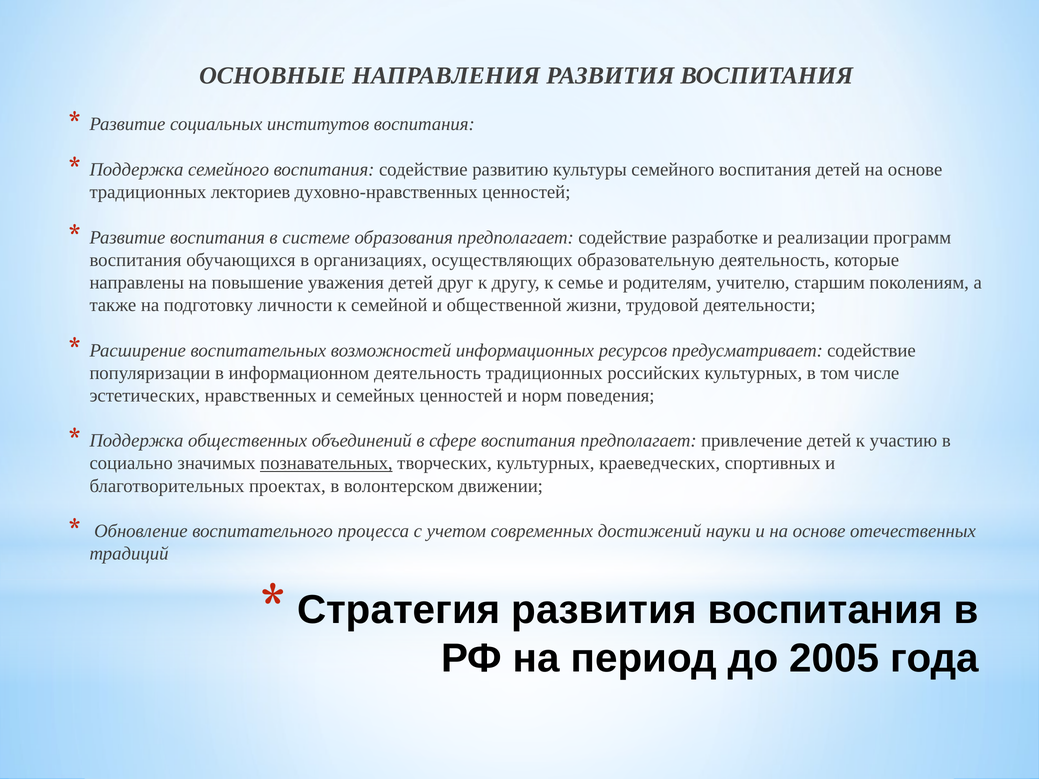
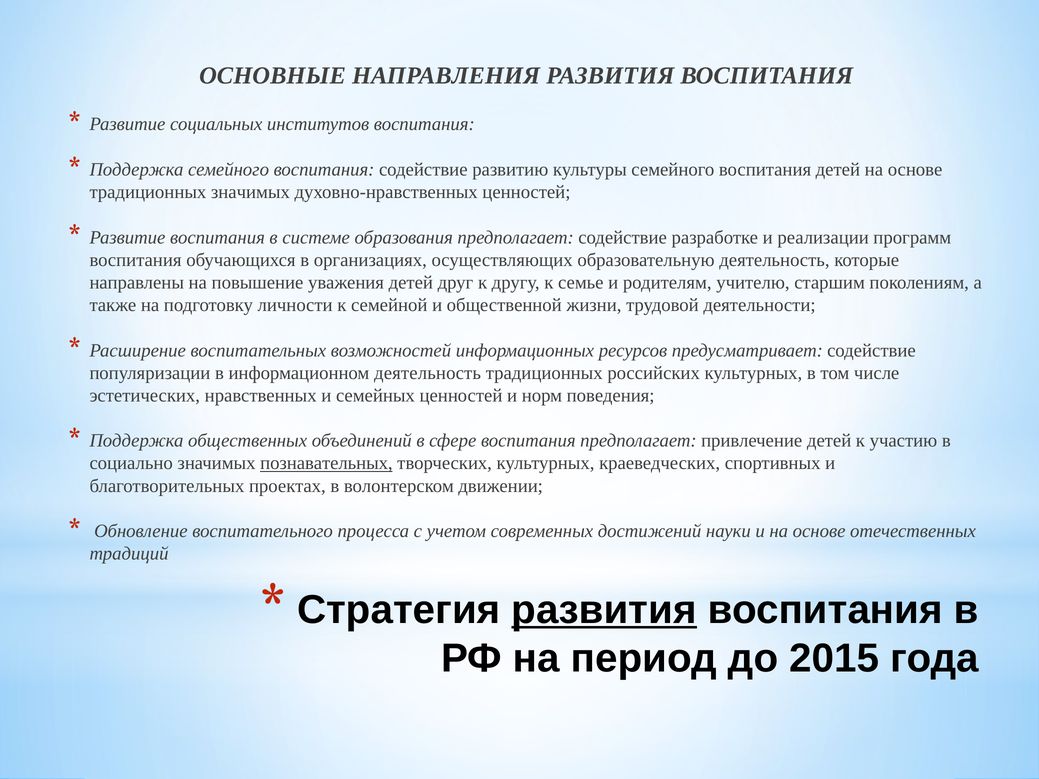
традиционных лекториев: лекториев -> значимых (250, 192)
развития underline: none -> present (604, 610)
2005: 2005 -> 2015 (834, 659)
